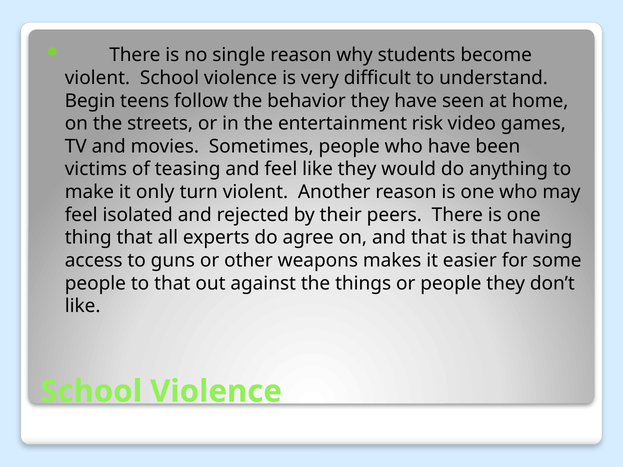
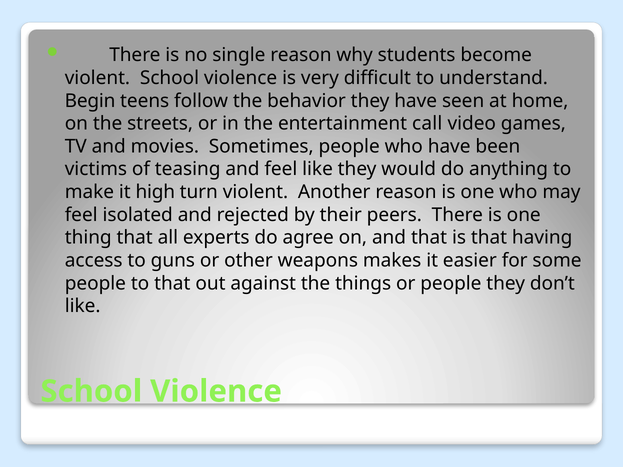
risk: risk -> call (427, 124)
only: only -> high (155, 192)
